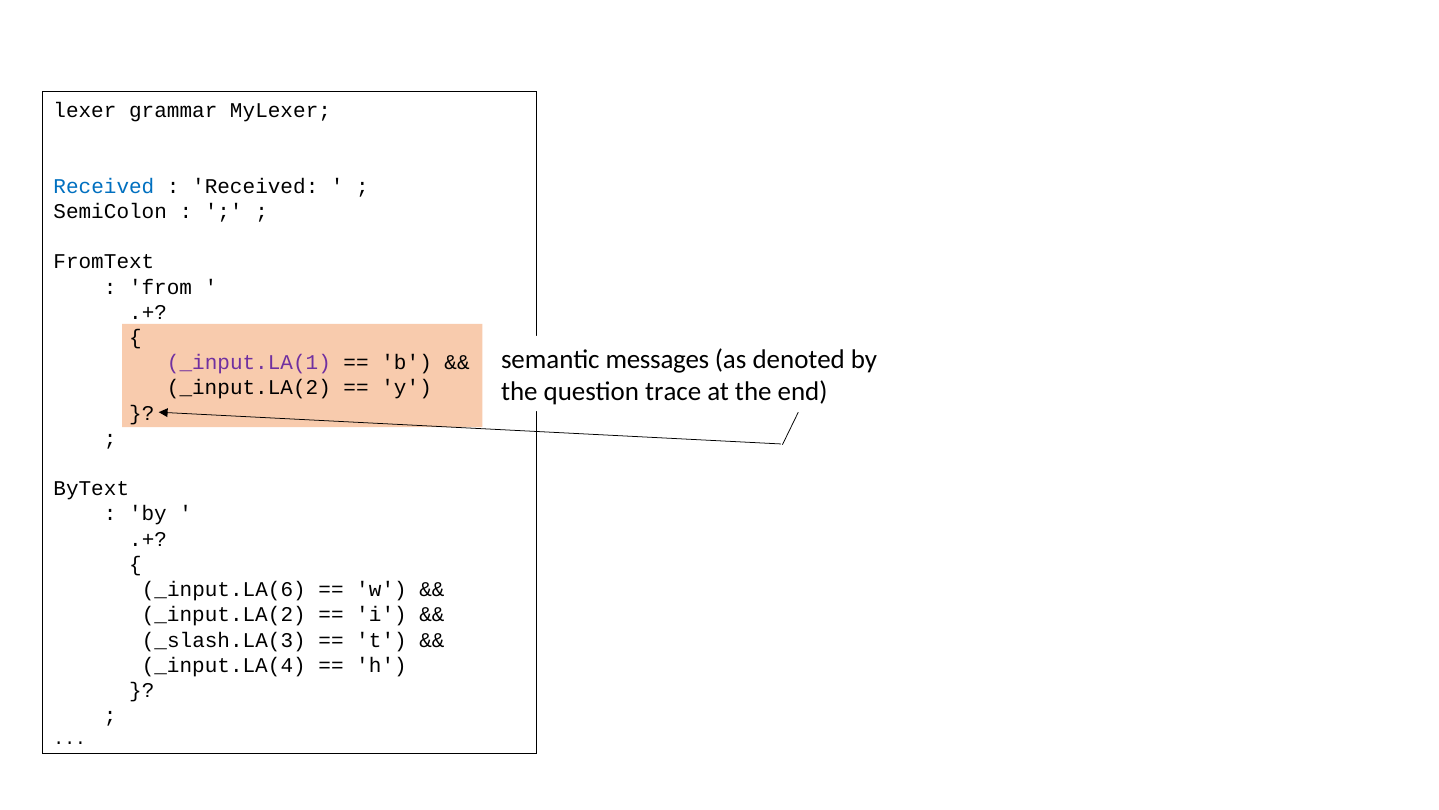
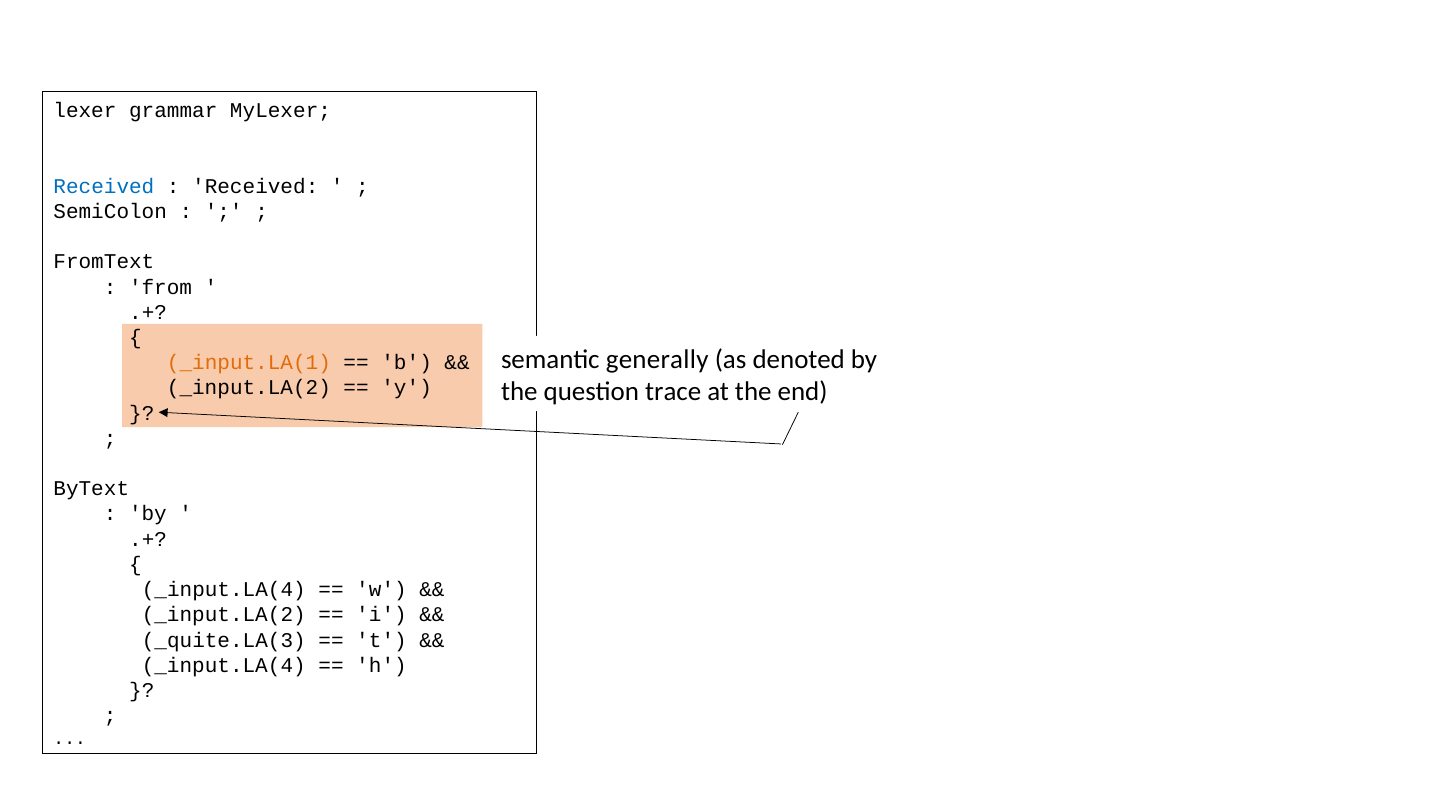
messages: messages -> generally (657, 359)
_input.LA(1 colour: purple -> orange (249, 363)
_input.LA(6: _input.LA(6 -> _input.LA(4 (224, 589)
_slash.LA(3: _slash.LA(3 -> _quite.LA(3 (224, 640)
